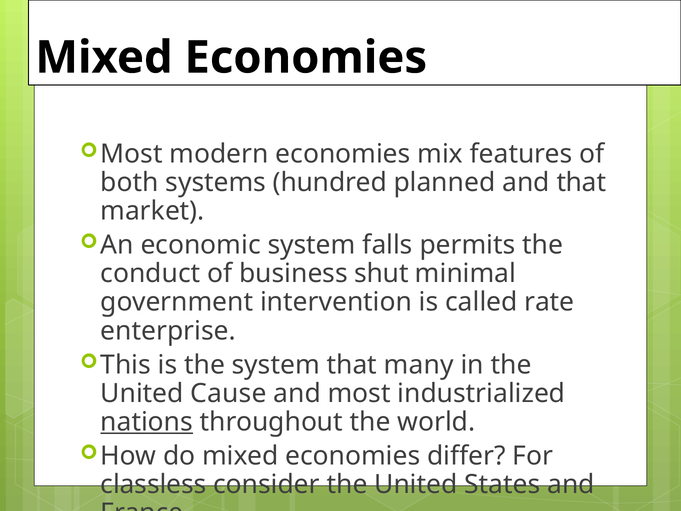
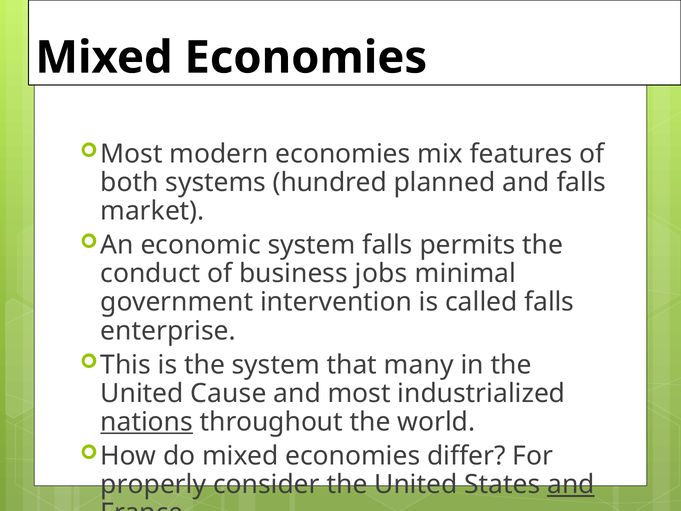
and that: that -> falls (581, 182)
shut: shut -> jobs (381, 273)
called rate: rate -> falls (549, 302)
classless: classless -> properly (153, 484)
and underline: none -> present (571, 484)
